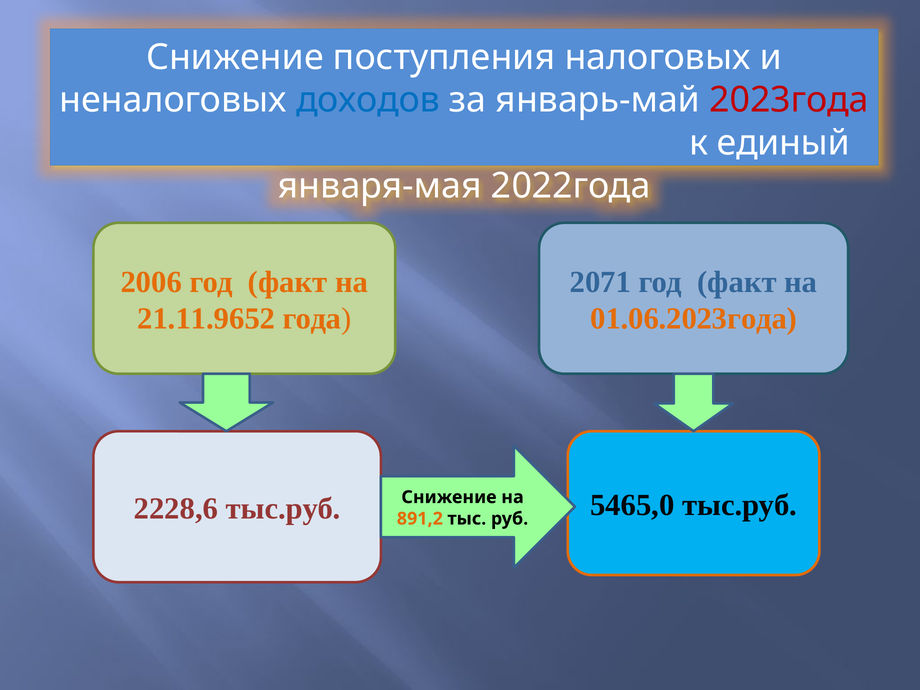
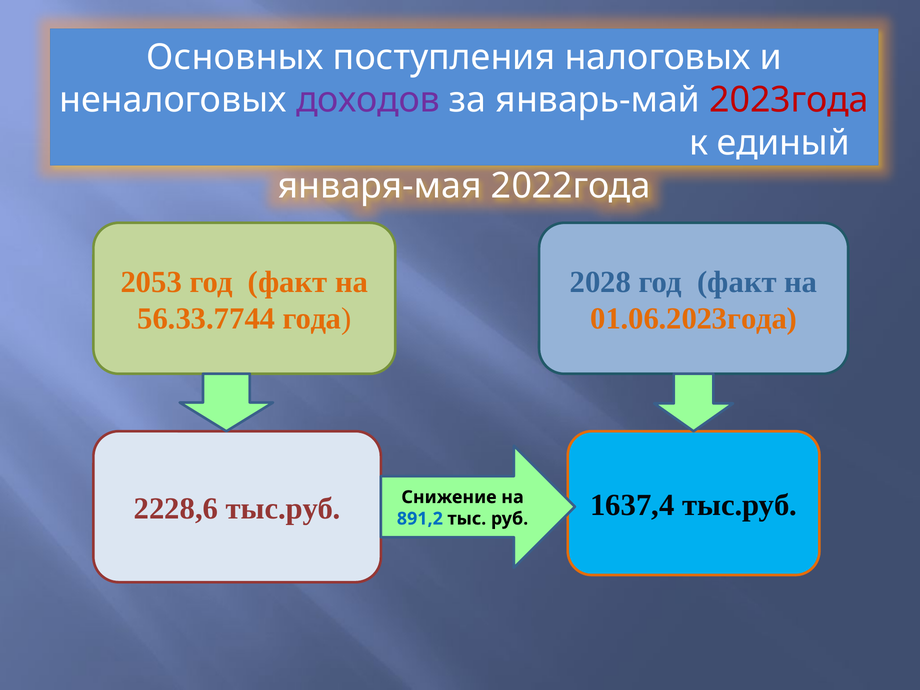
Снижение: Снижение -> Основных (235, 57)
доходов colour: blue -> purple (368, 100)
2006: 2006 -> 2053 (151, 282)
2071: 2071 -> 2028 (600, 282)
21.11.9652: 21.11.9652 -> 56.33.7744 (206, 319)
5465,0: 5465,0 -> 1637,4 (632, 505)
891,2 colour: orange -> blue (420, 519)
